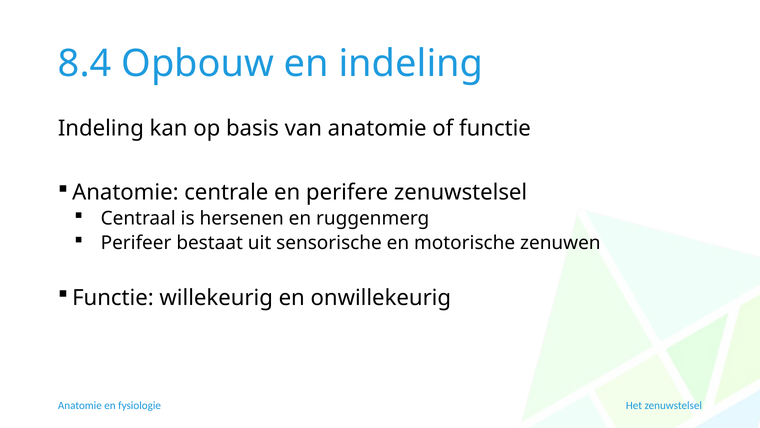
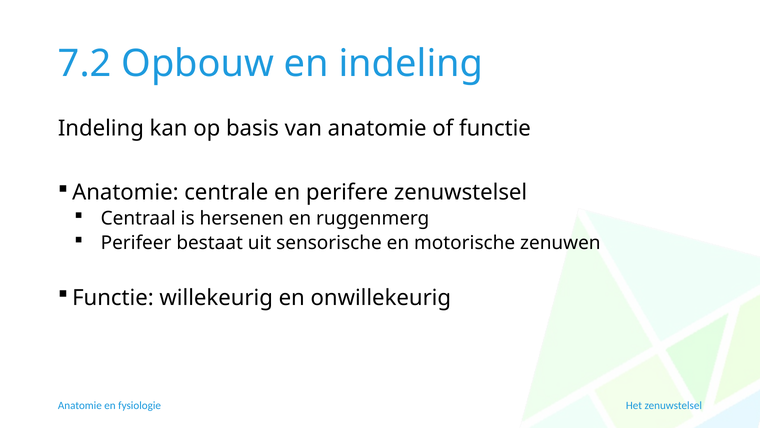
8.4: 8.4 -> 7.2 (85, 64)
